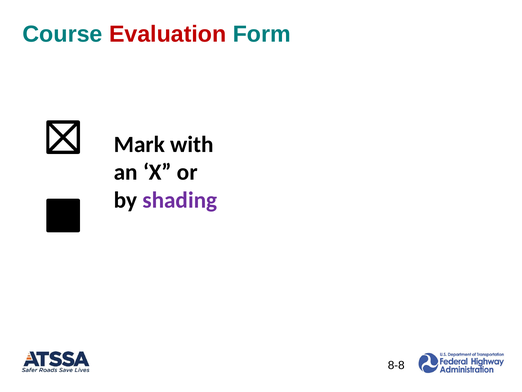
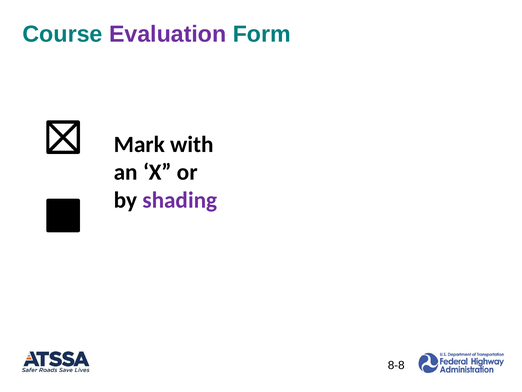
Evaluation colour: red -> purple (168, 34)
